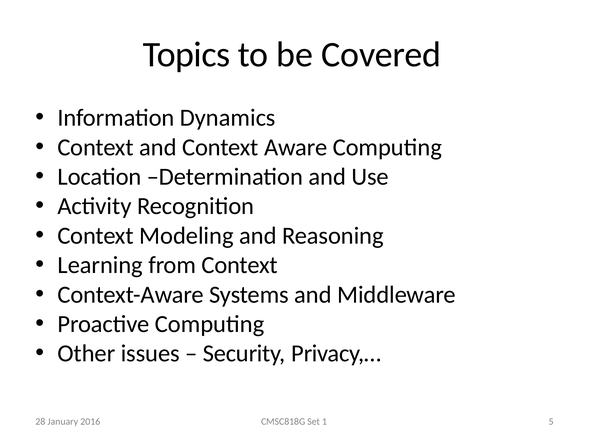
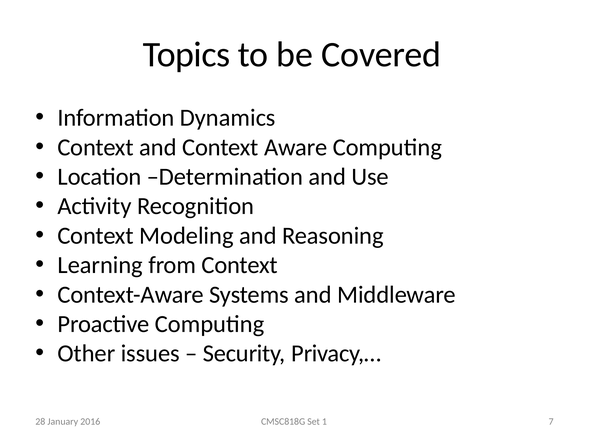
5: 5 -> 7 (551, 421)
